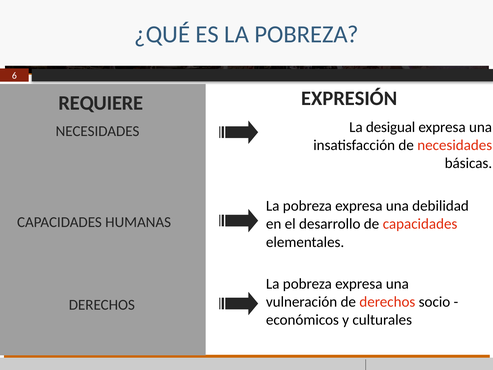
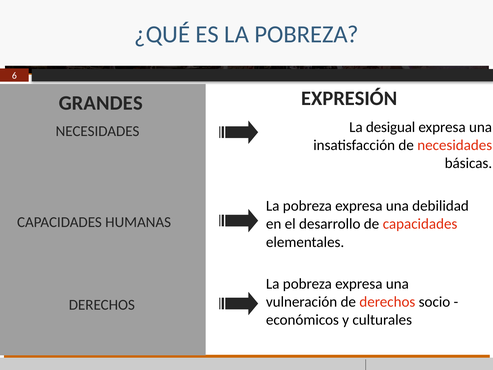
REQUIERE: REQUIERE -> GRANDES (101, 103)
